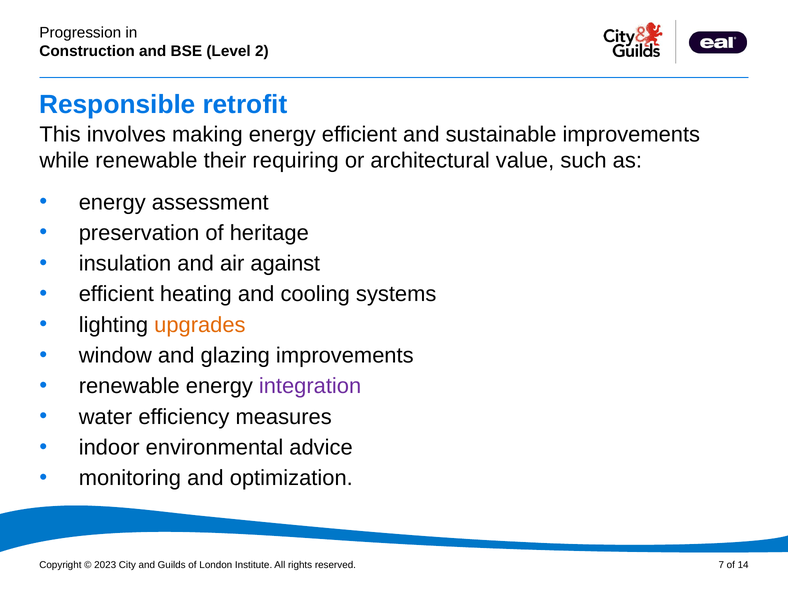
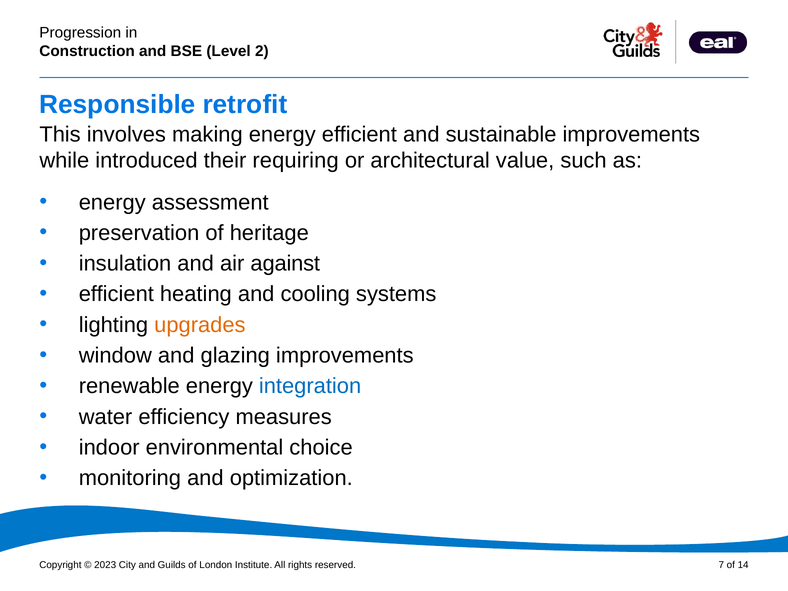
while renewable: renewable -> introduced (146, 161)
integration colour: purple -> blue (310, 386)
advice: advice -> choice (321, 448)
